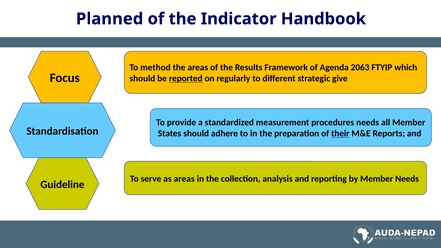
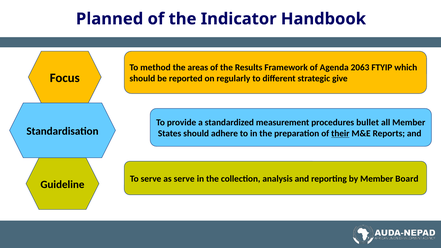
reported underline: present -> none (186, 79)
procedures needs: needs -> bullet (368, 123)
as areas: areas -> serve (184, 179)
Member Needs: Needs -> Board (407, 179)
